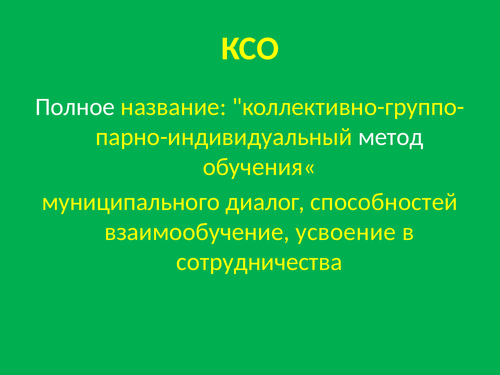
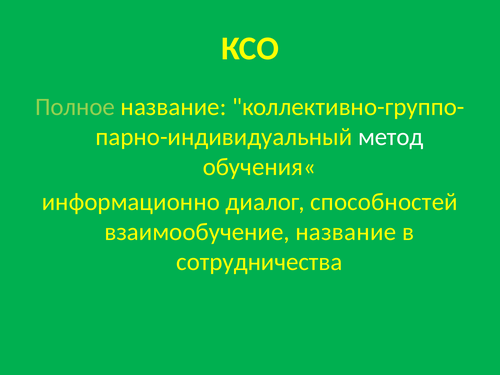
Полное colour: white -> light green (75, 107)
муниципального: муниципального -> информационно (131, 202)
взаимообучение усвоение: усвоение -> название (346, 232)
